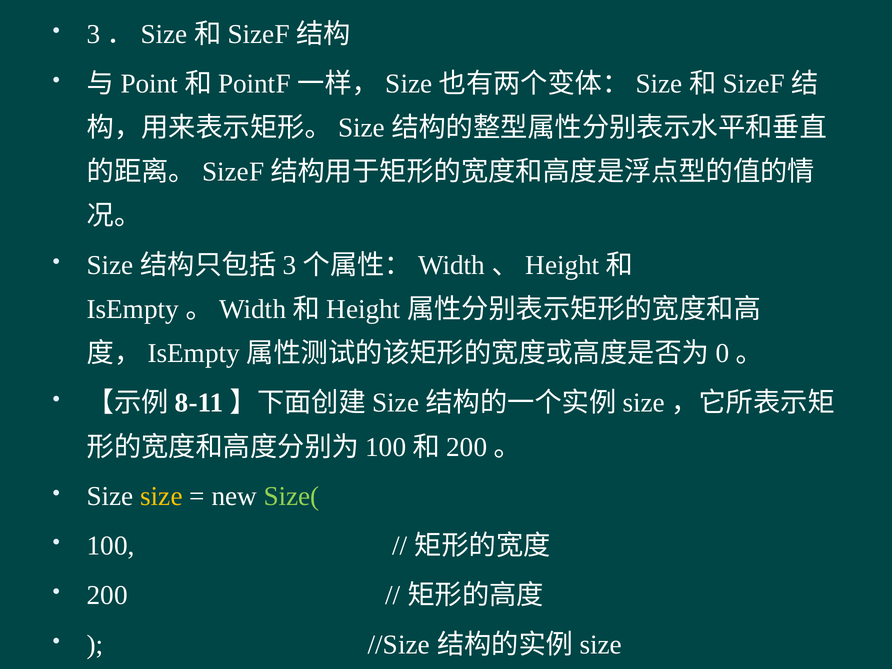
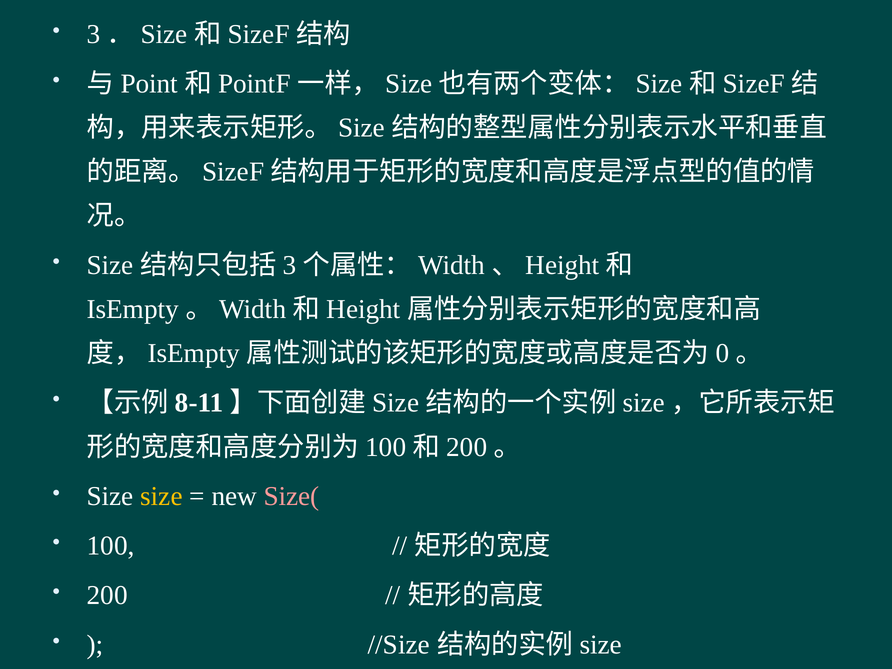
Size( colour: light green -> pink (292, 496)
